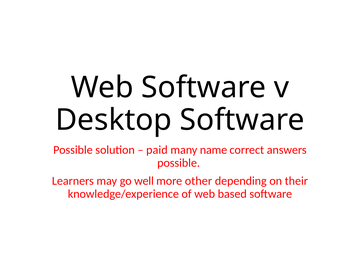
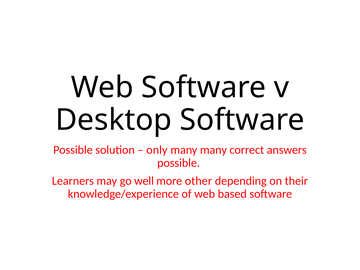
paid: paid -> only (157, 150)
many name: name -> many (213, 150)
